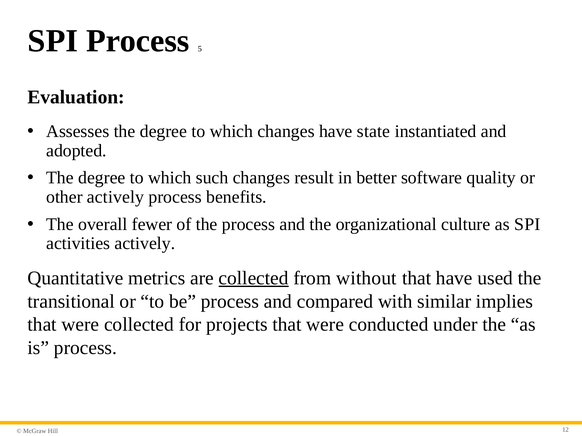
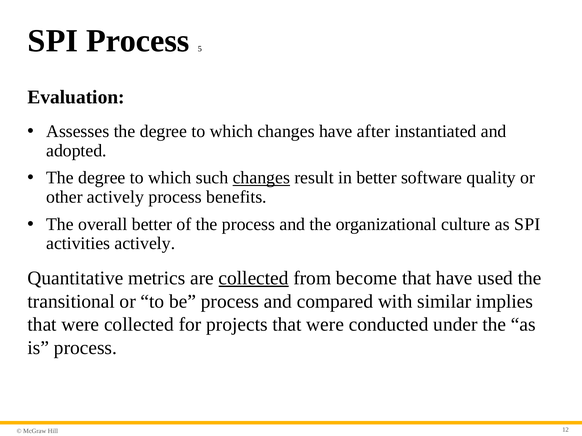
state: state -> after (374, 131)
changes underline: none -> present (261, 178)
overall fewer: fewer -> better (152, 224)
without: without -> become (367, 278)
